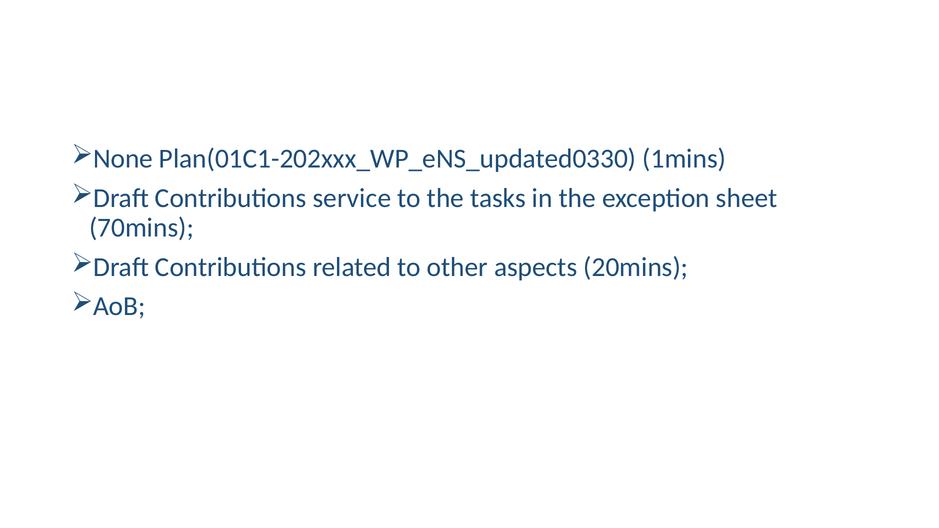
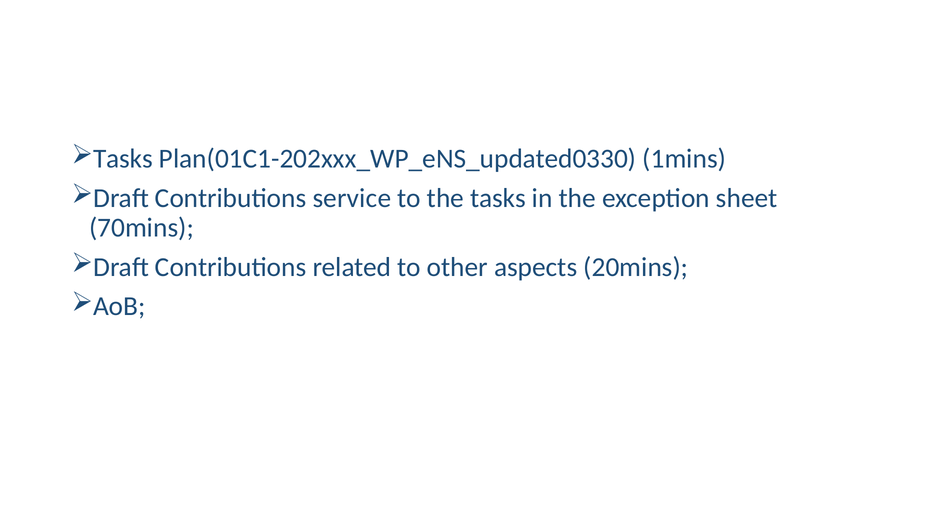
None: None -> Tasks (123, 159)
